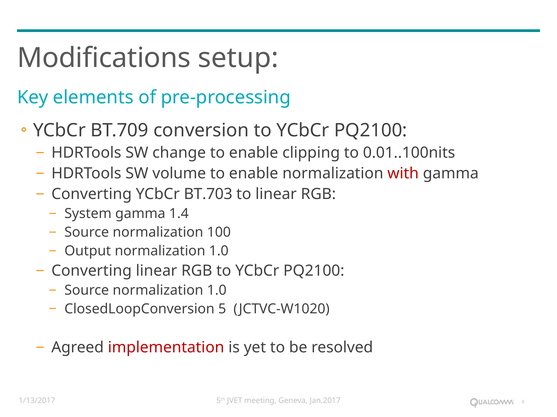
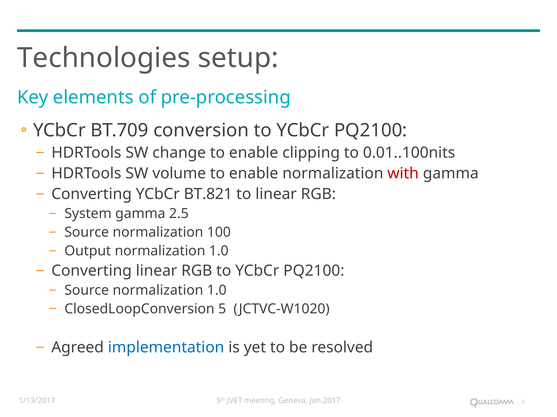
Modifications: Modifications -> Technologies (104, 58)
BT.703: BT.703 -> BT.821 (208, 195)
1.4: 1.4 -> 2.5 (179, 214)
implementation colour: red -> blue (166, 348)
